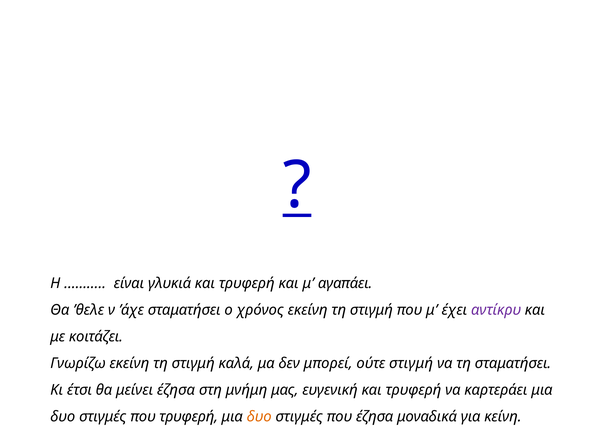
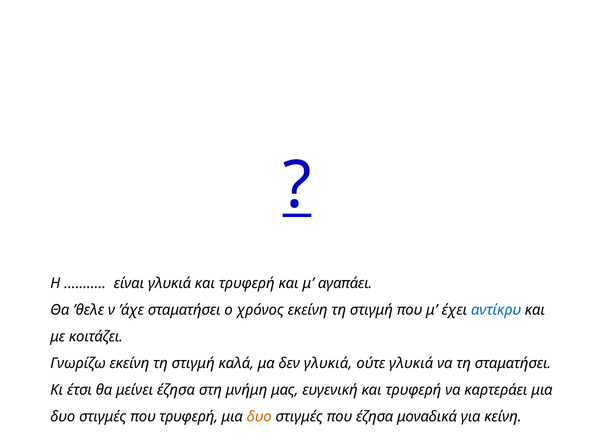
αντίκρυ colour: purple -> blue (496, 310)
δεν μπορεί: μπορεί -> γλυκιά (328, 364)
ούτε στιγμή: στιγμή -> γλυκιά (411, 364)
